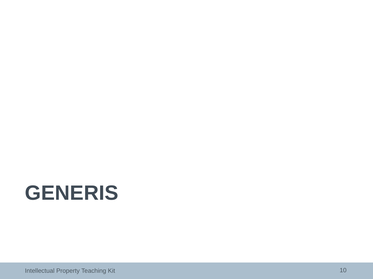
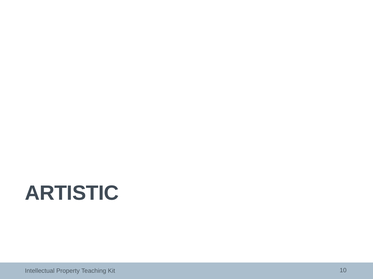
GENERIS: GENERIS -> ARTISTIC (72, 194)
